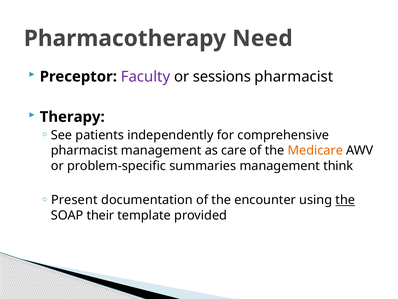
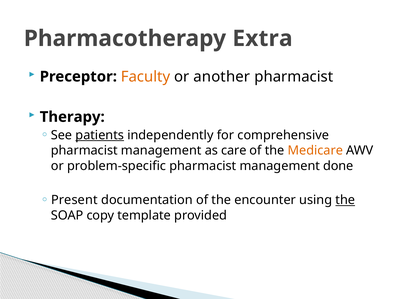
Need: Need -> Extra (262, 38)
Faculty colour: purple -> orange (146, 76)
sessions: sessions -> another (222, 76)
patients underline: none -> present (100, 135)
problem-specific summaries: summaries -> pharmacist (203, 166)
think: think -> done (338, 166)
their: their -> copy (100, 215)
